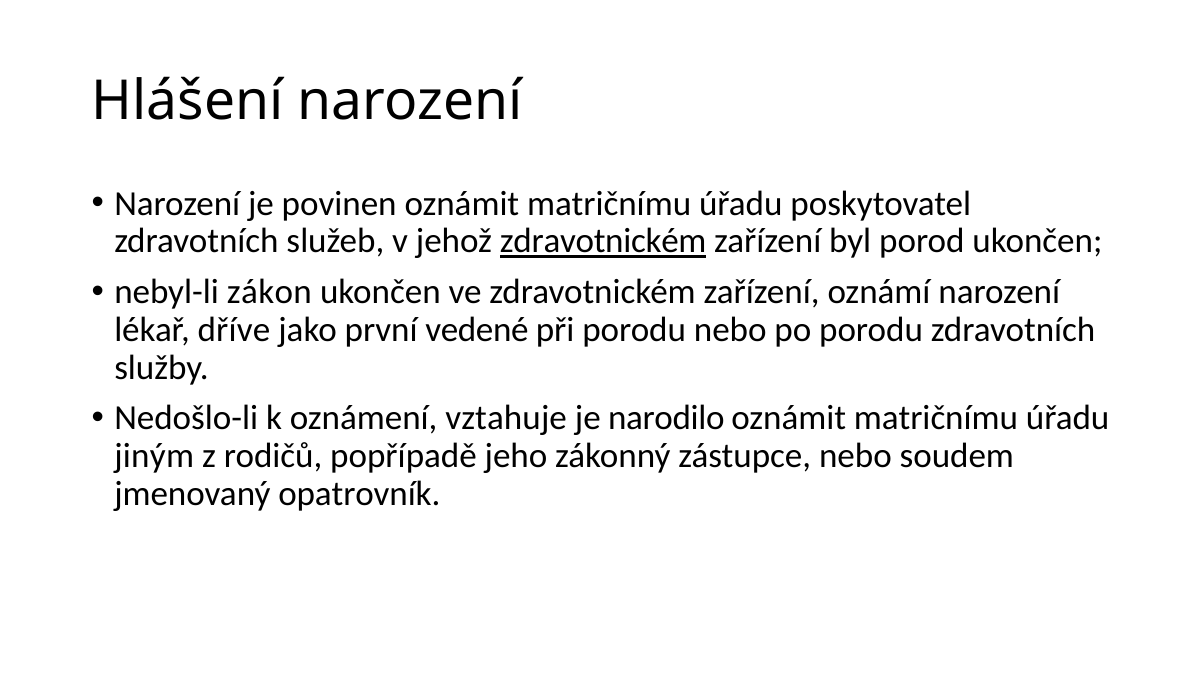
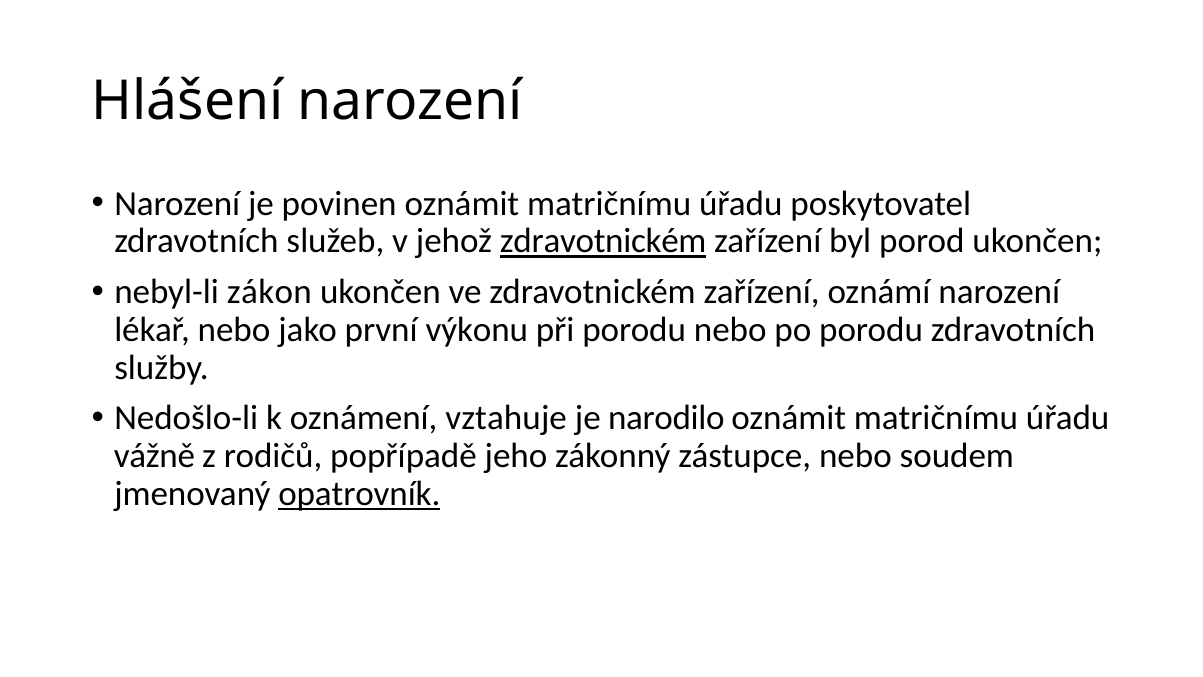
lékař dříve: dříve -> nebo (234, 330)
vedené: vedené -> výkonu (477, 330)
jiným: jiným -> vážně (154, 456)
opatrovník underline: none -> present (359, 494)
